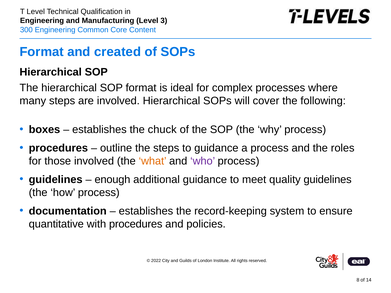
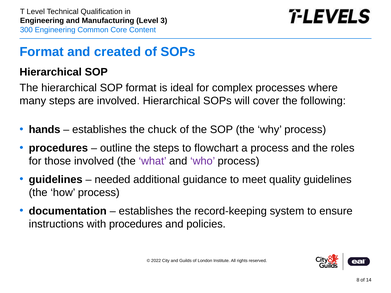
boxes: boxes -> hands (45, 130)
to guidance: guidance -> flowchart (216, 148)
what colour: orange -> purple (153, 161)
enough: enough -> needed (112, 180)
quantitative: quantitative -> instructions (56, 224)
